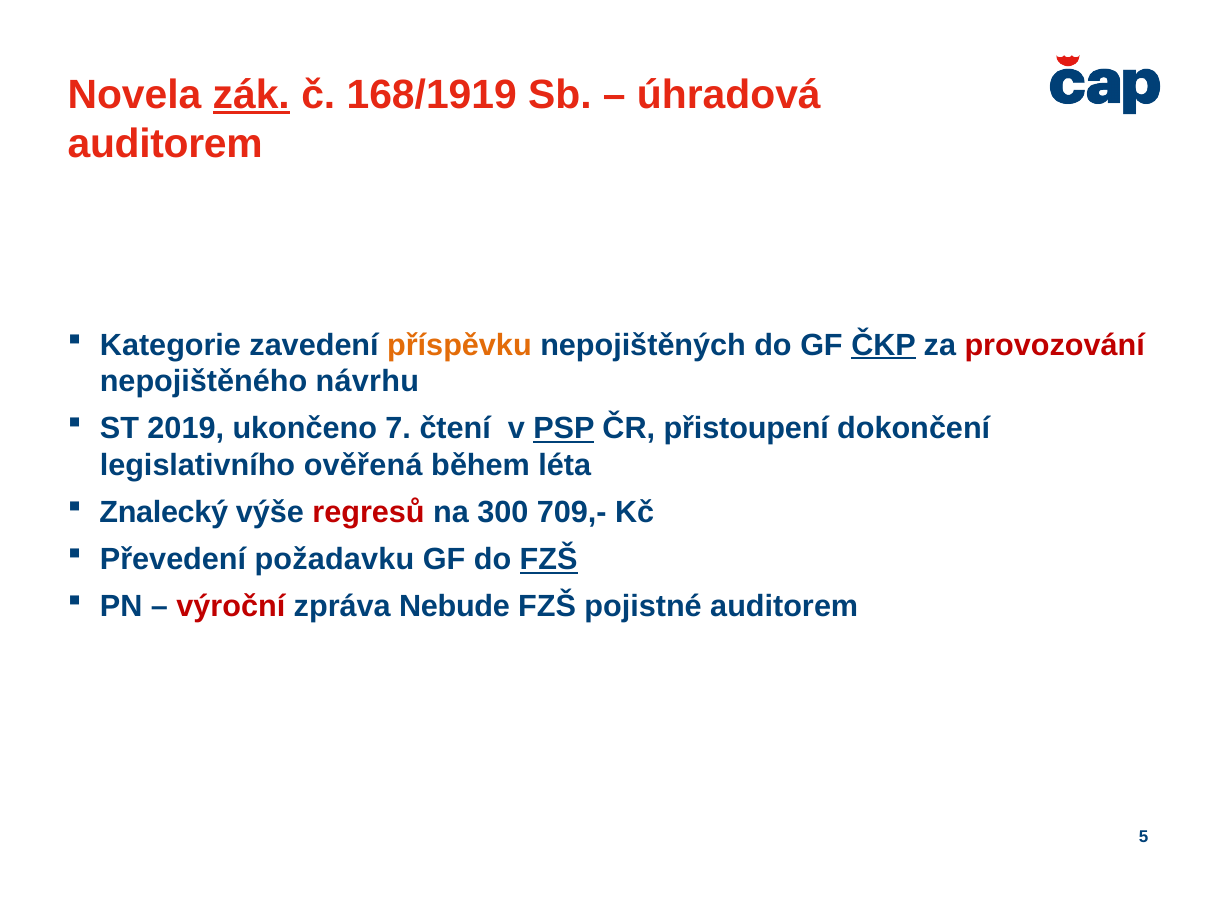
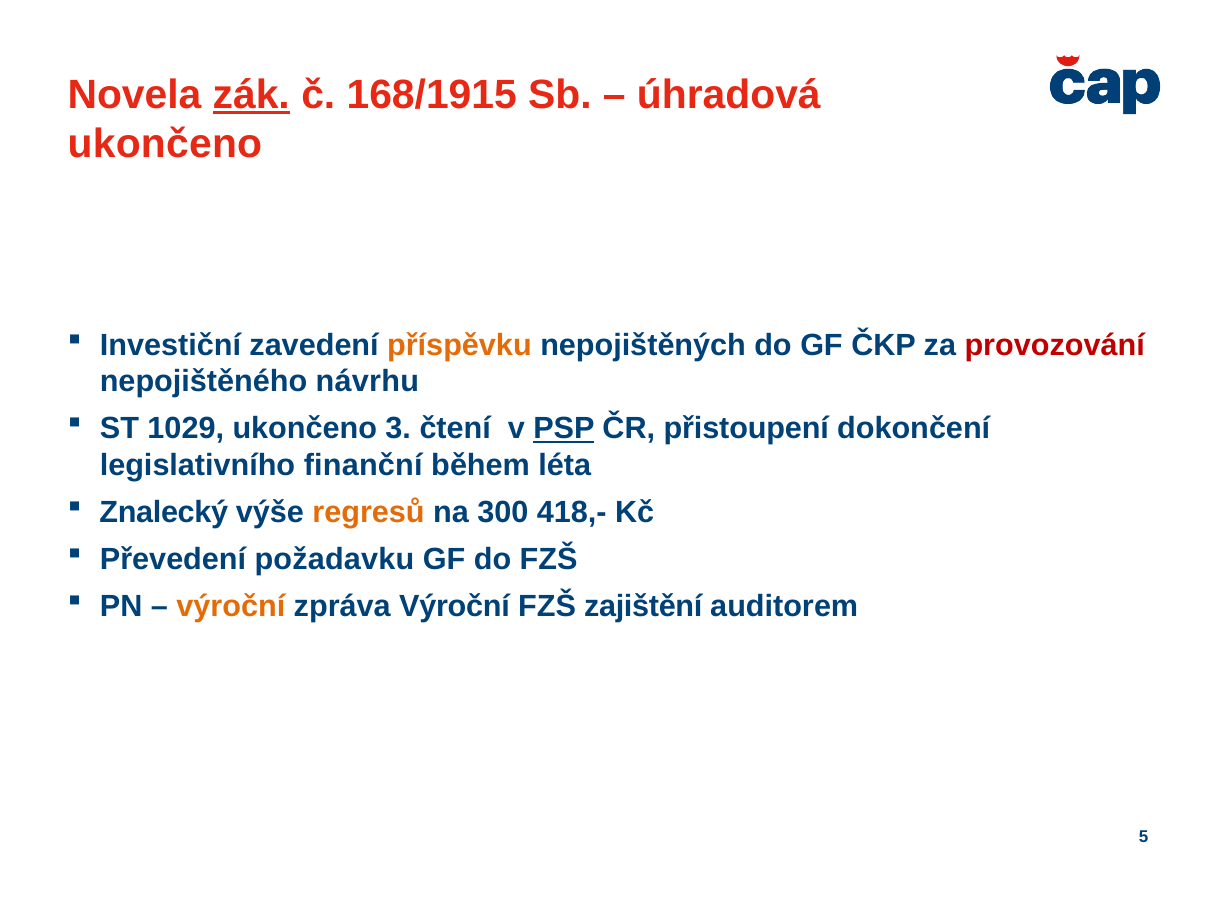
168/1919: 168/1919 -> 168/1915 (432, 95)
auditorem: auditorem -> ukončeno (165, 144)
Kategorie: Kategorie -> Investiční (170, 345)
ČKP underline: present -> none (884, 345)
2019: 2019 -> 1029 (186, 429)
7: 7 -> 3 (398, 429)
ověřená: ověřená -> finanční (363, 465)
regresů colour: red -> orange (369, 512)
709,-: 709,- -> 418,- (572, 512)
FZŠ underline: present -> none (549, 559)
výroční colour: red -> orange (231, 606)
zpráva Nebude: Nebude -> Výroční (455, 606)
pojistné: pojistné -> zajištění (643, 606)
